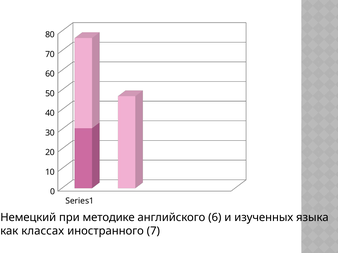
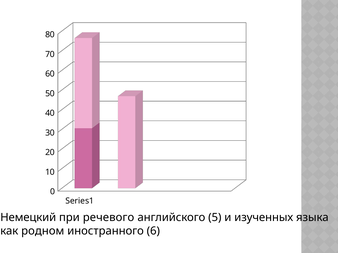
методике: методике -> речевого (109, 218)
6: 6 -> 5 (215, 218)
классах: классах -> родном (43, 231)
7: 7 -> 6 (153, 231)
